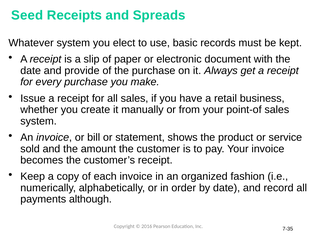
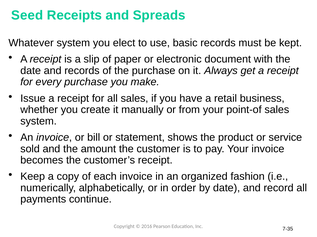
and provide: provide -> records (82, 71)
although: although -> continue (90, 200)
